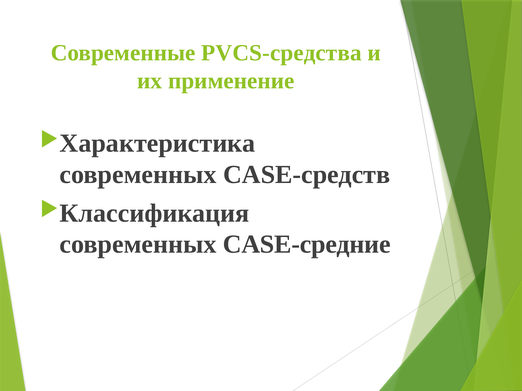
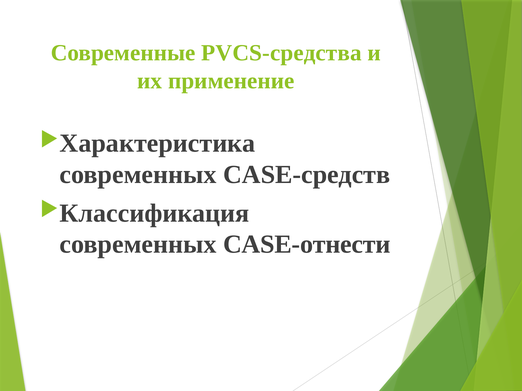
CASE-средние: CASE-средние -> CASE-отнести (307, 245)
